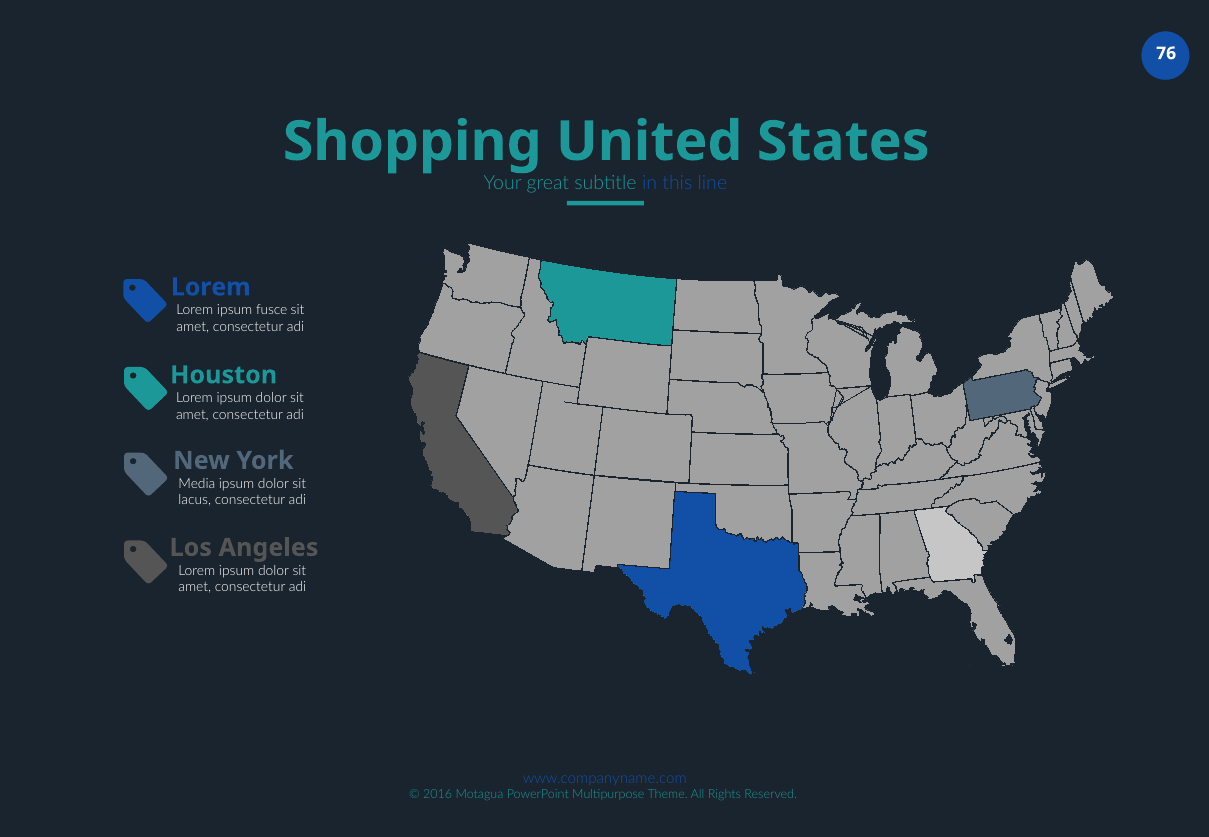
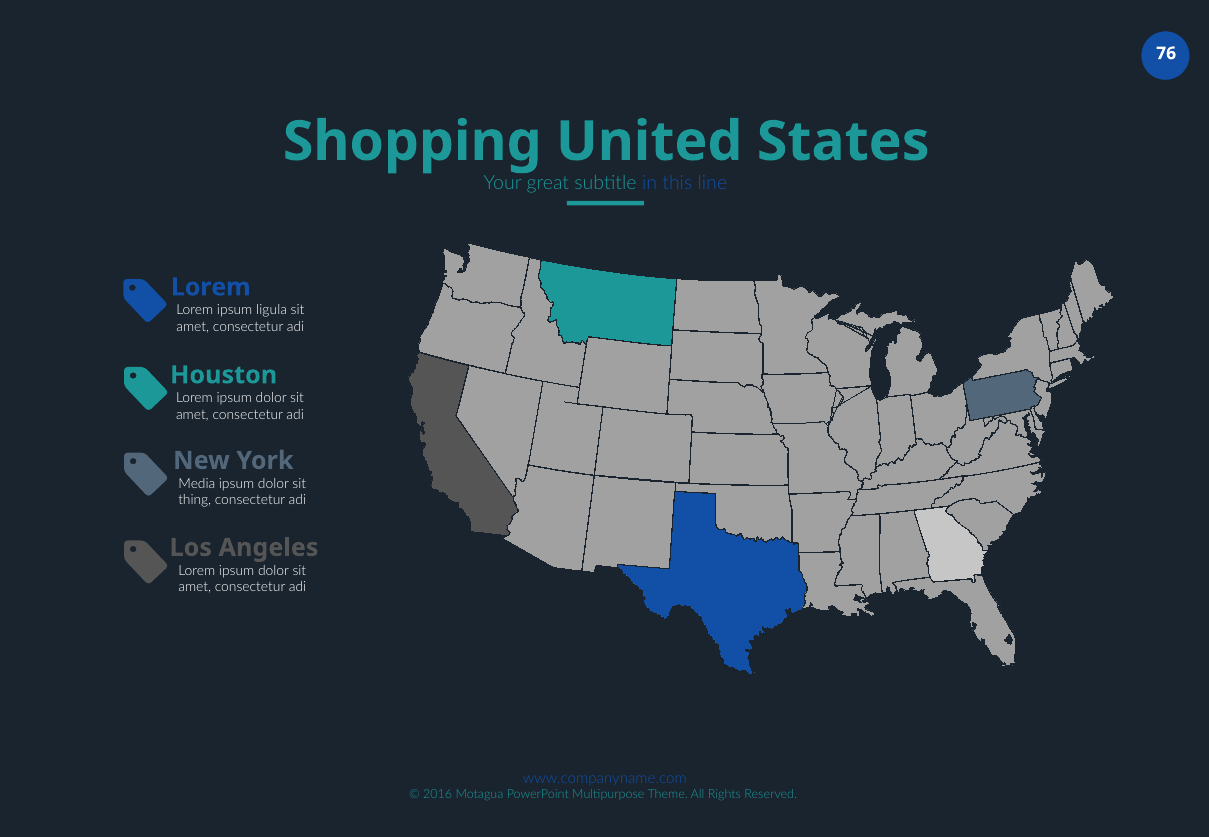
fusce: fusce -> ligula (272, 310)
lacus: lacus -> thing (195, 500)
